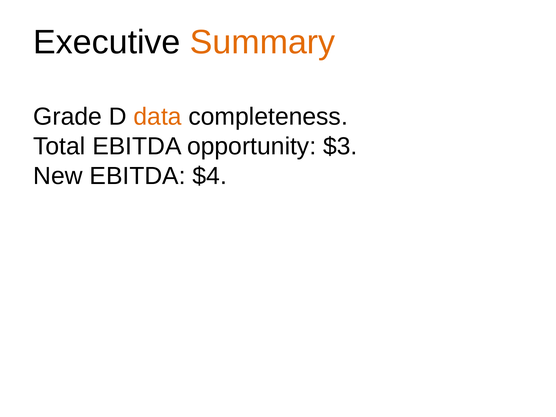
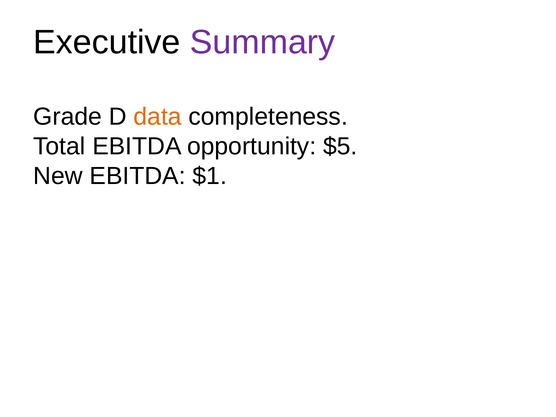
Summary colour: orange -> purple (263, 42)
$3: $3 -> $5 (340, 146)
$4: $4 -> $1 (210, 176)
